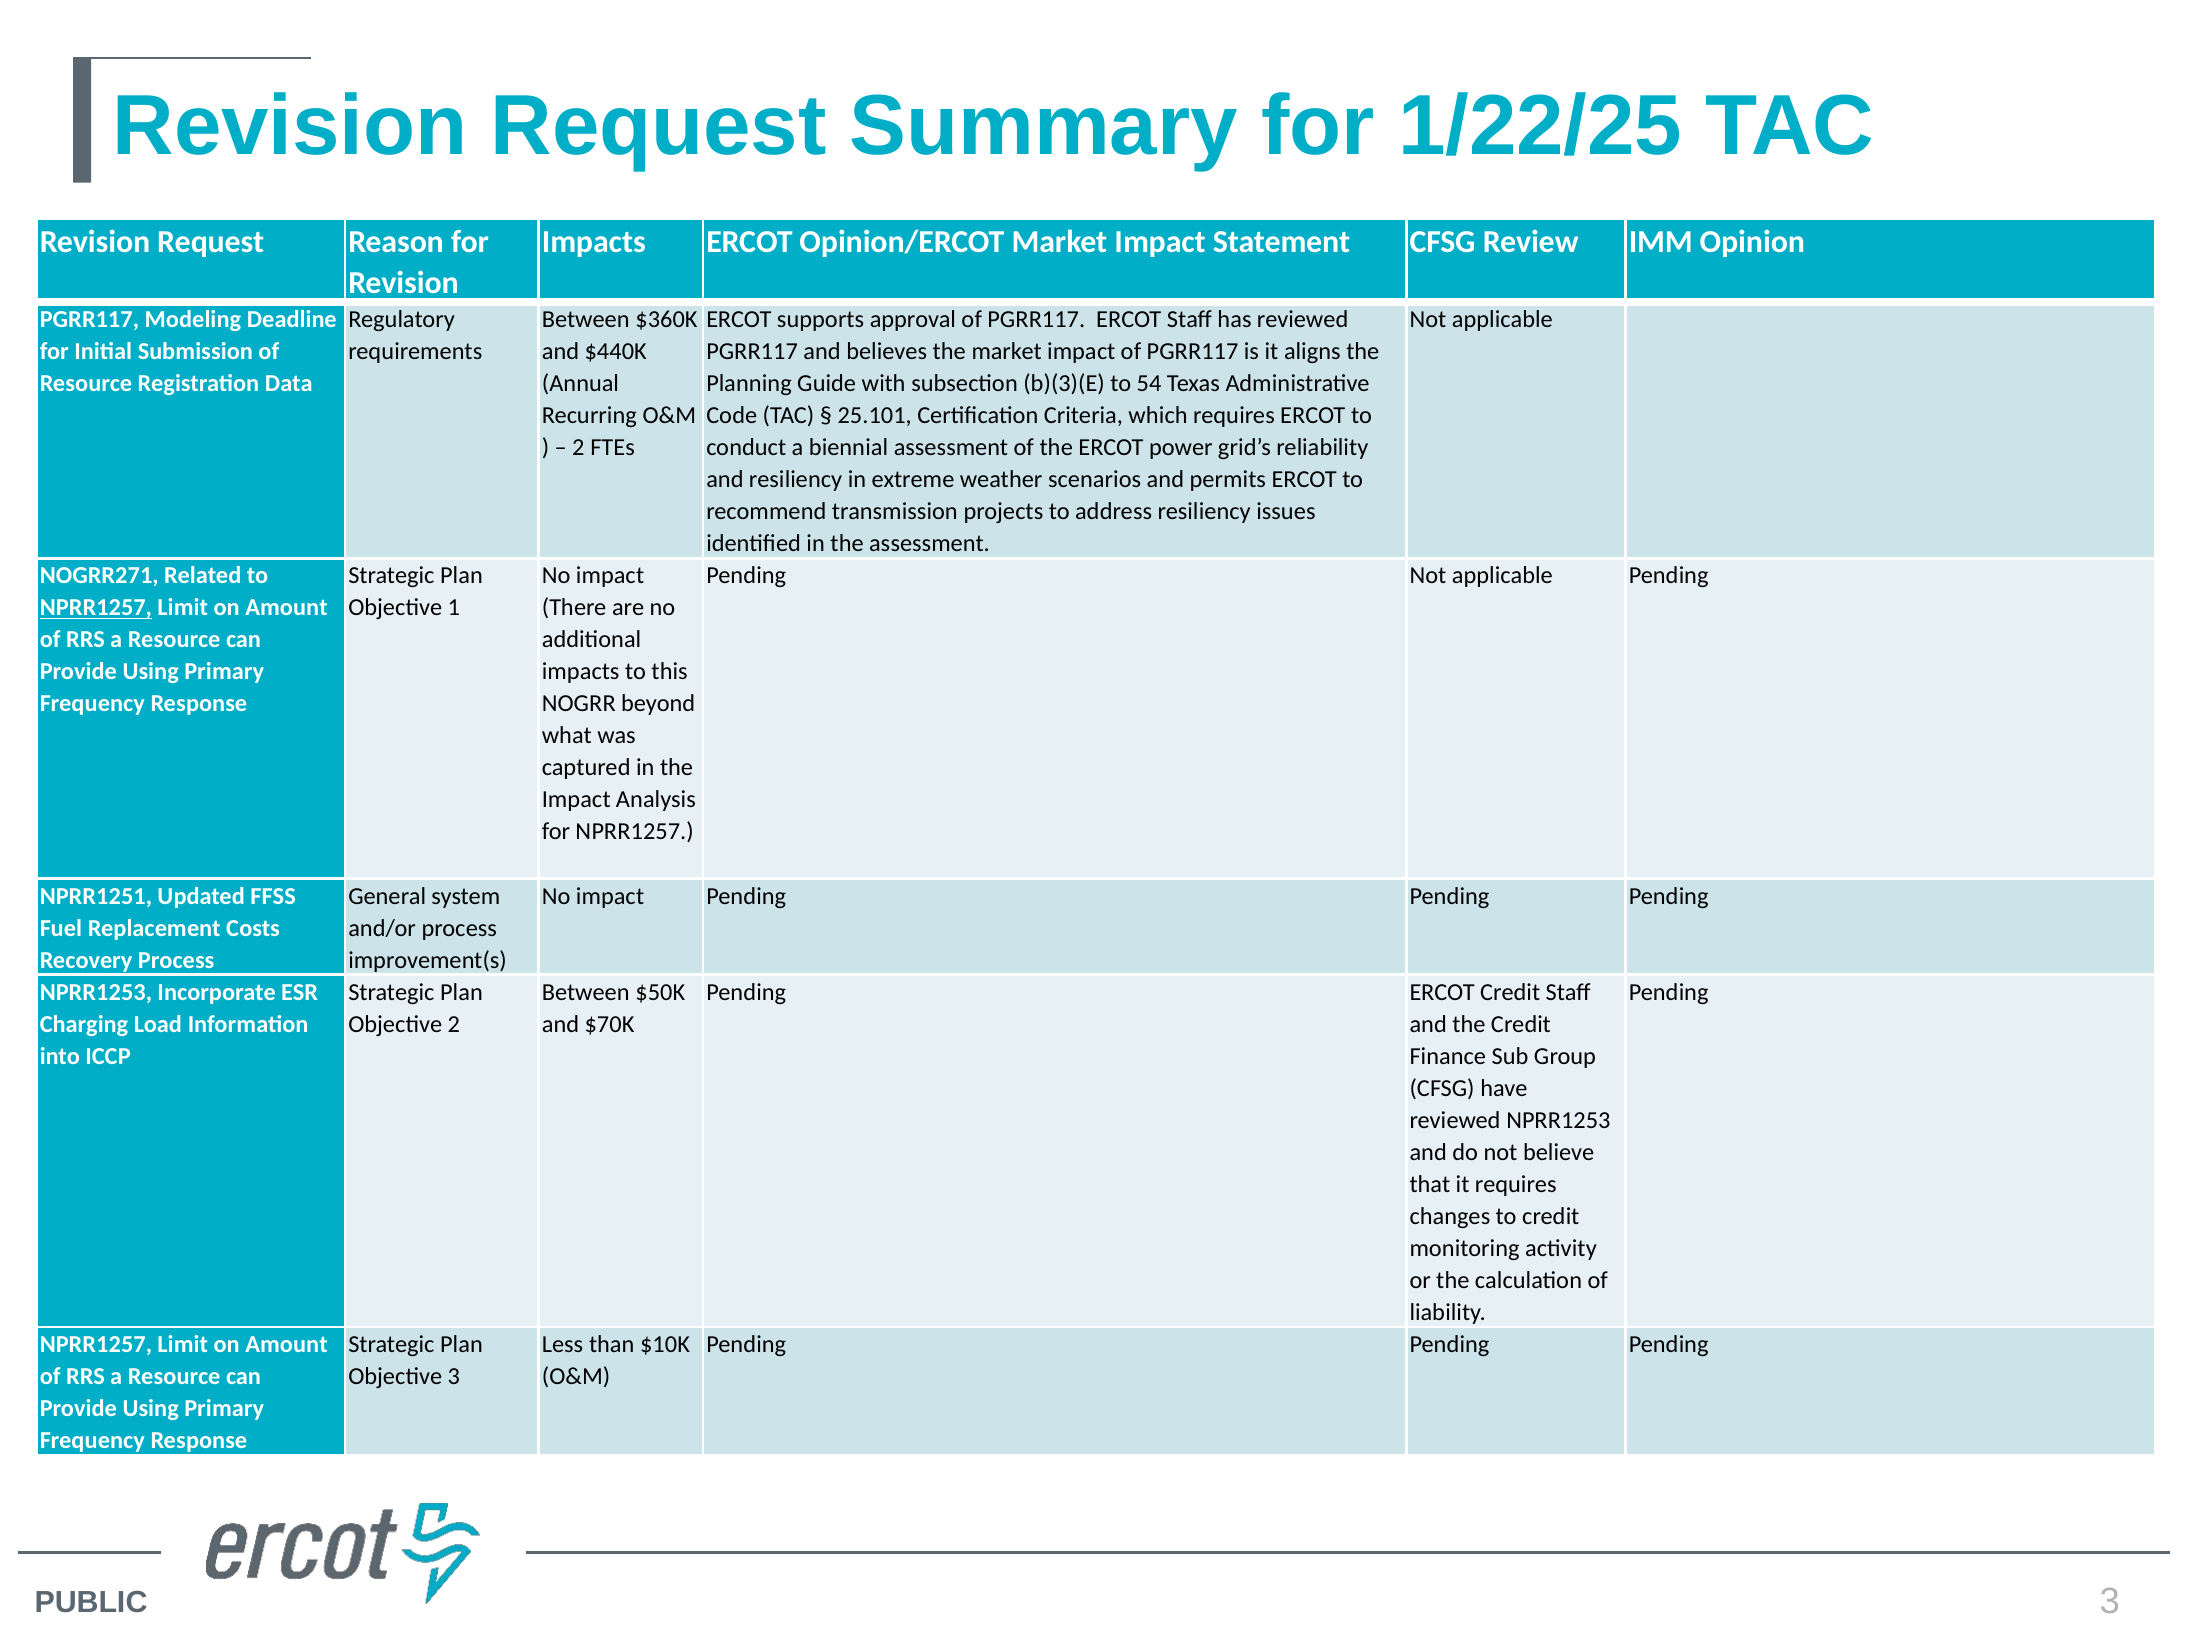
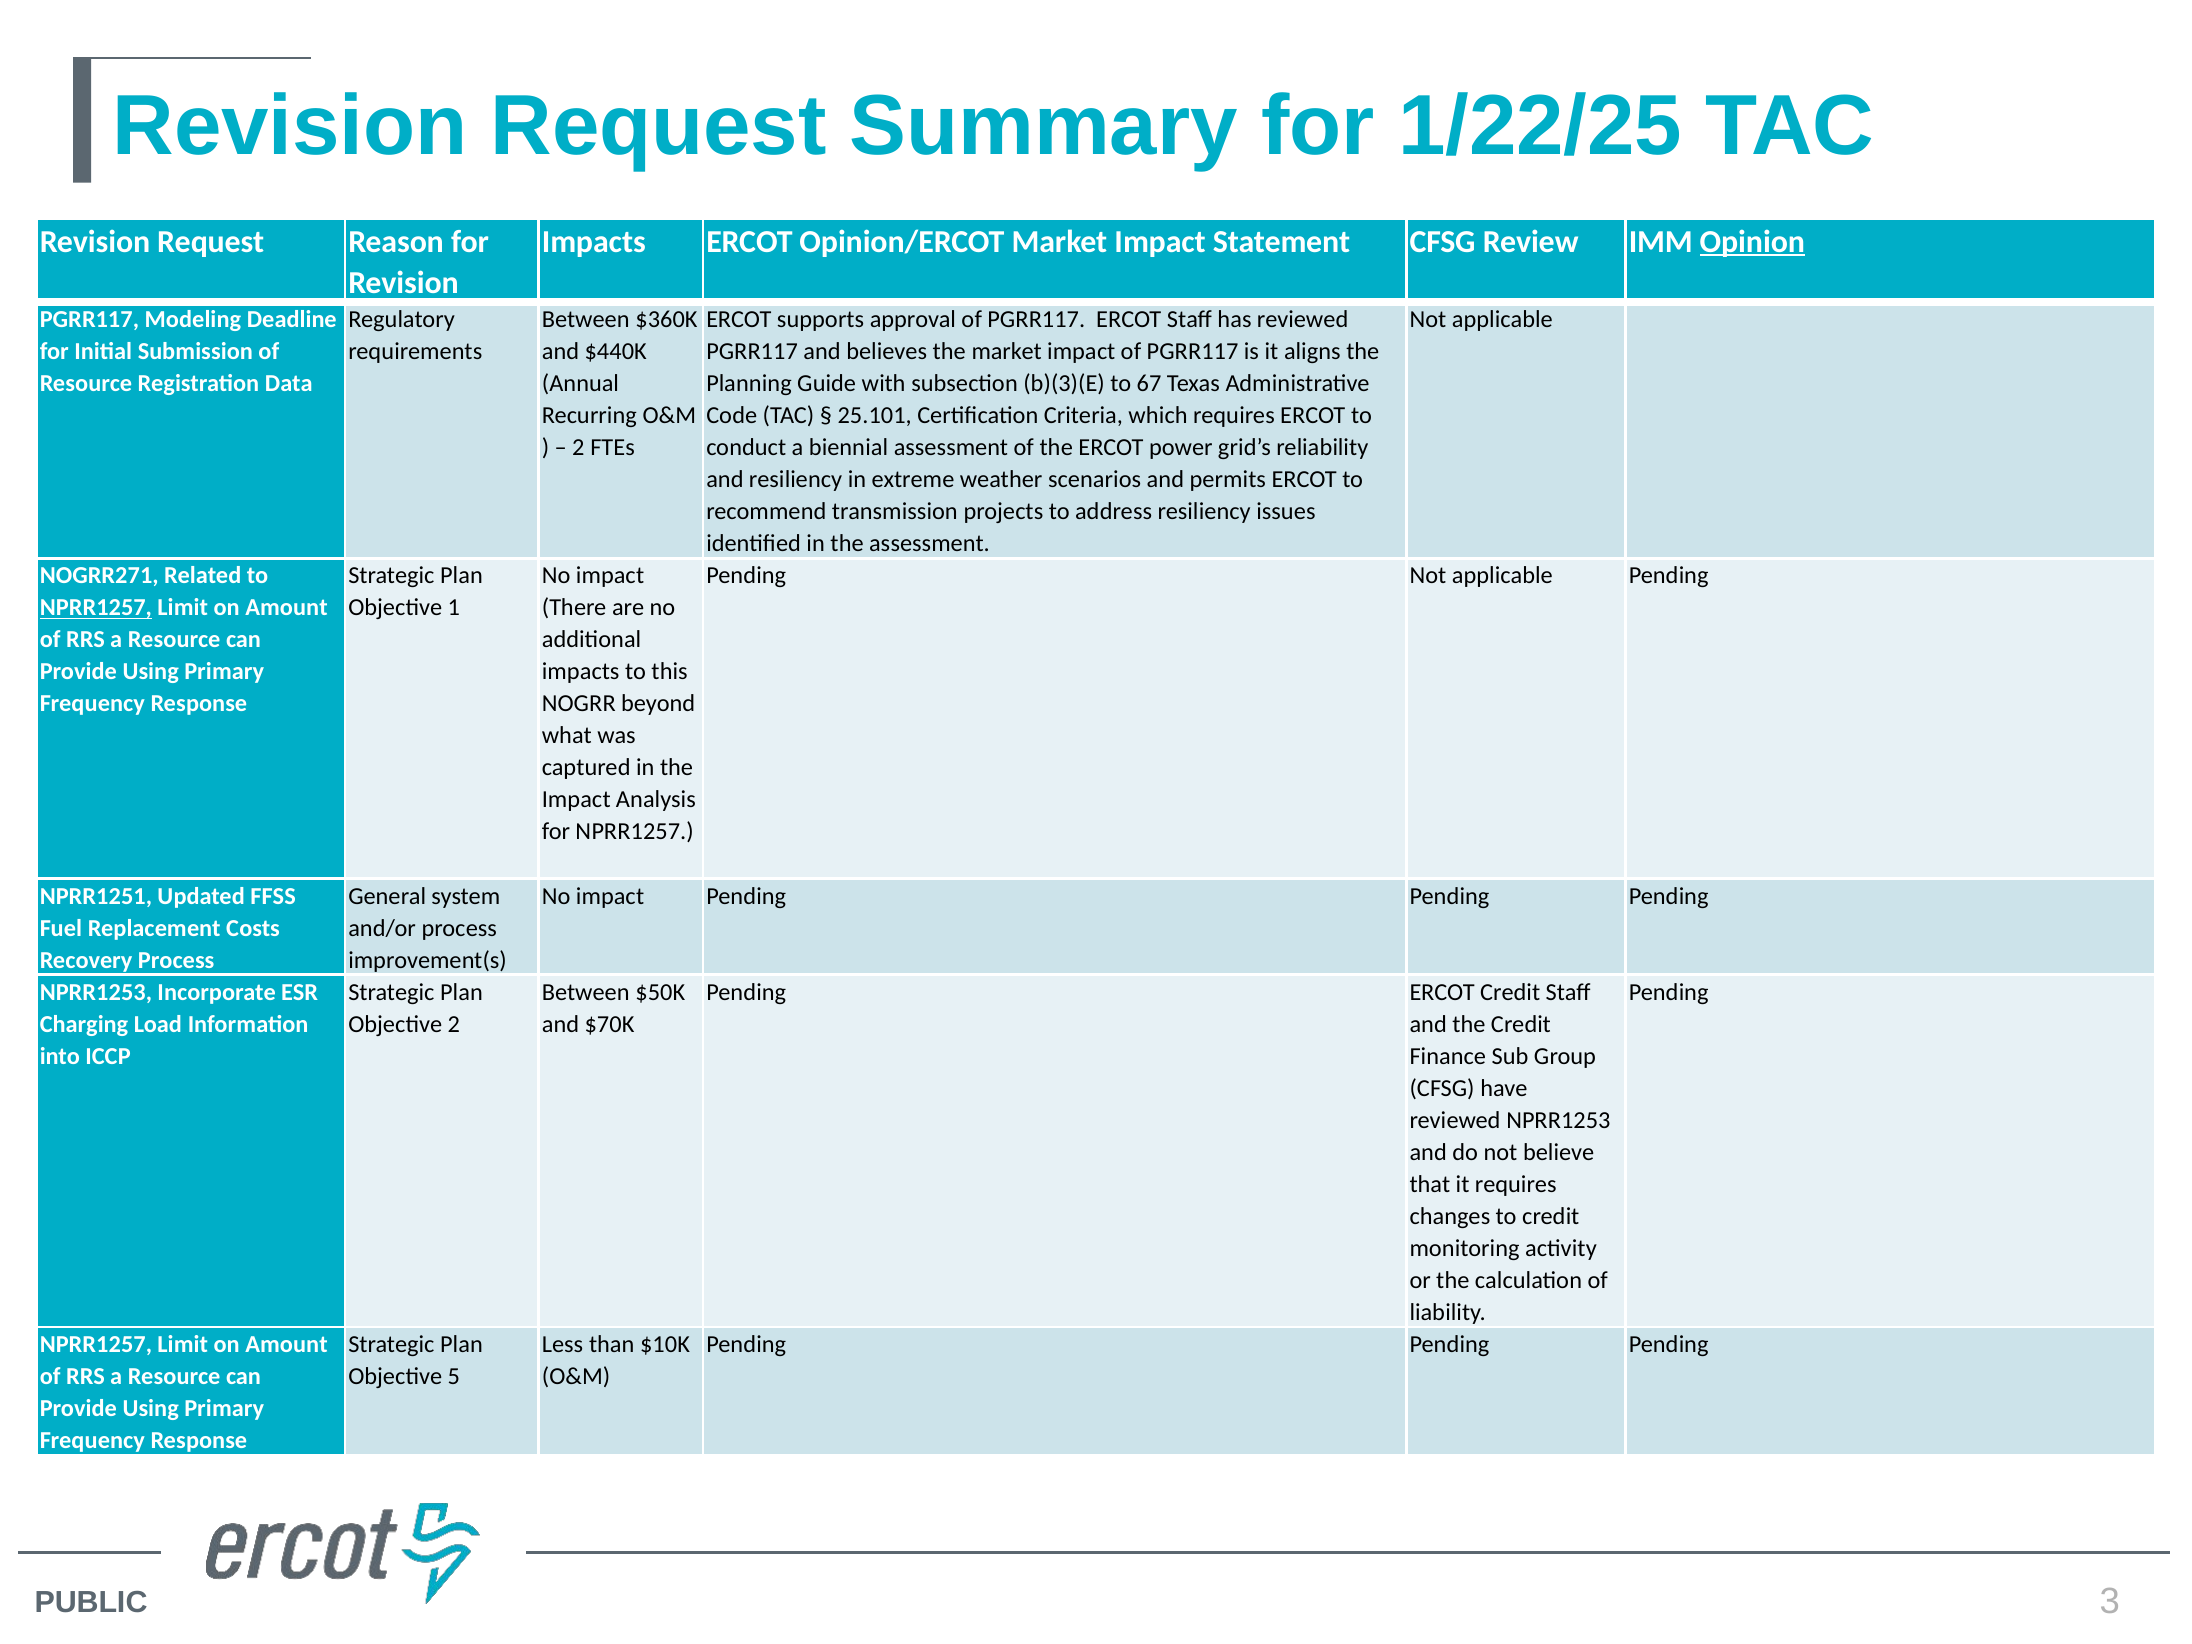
Opinion underline: none -> present (1752, 242)
54: 54 -> 67 (1149, 384)
Objective 3: 3 -> 5 (454, 1376)
